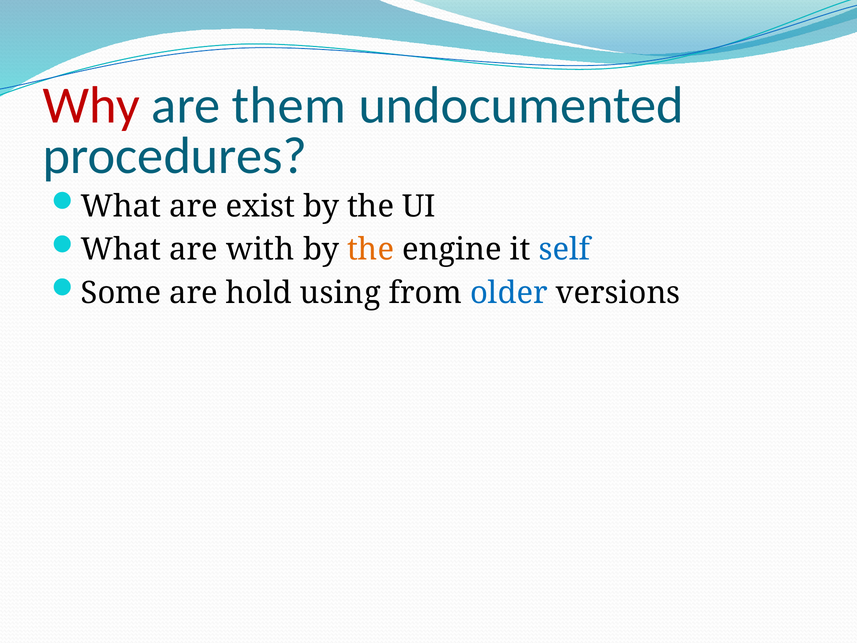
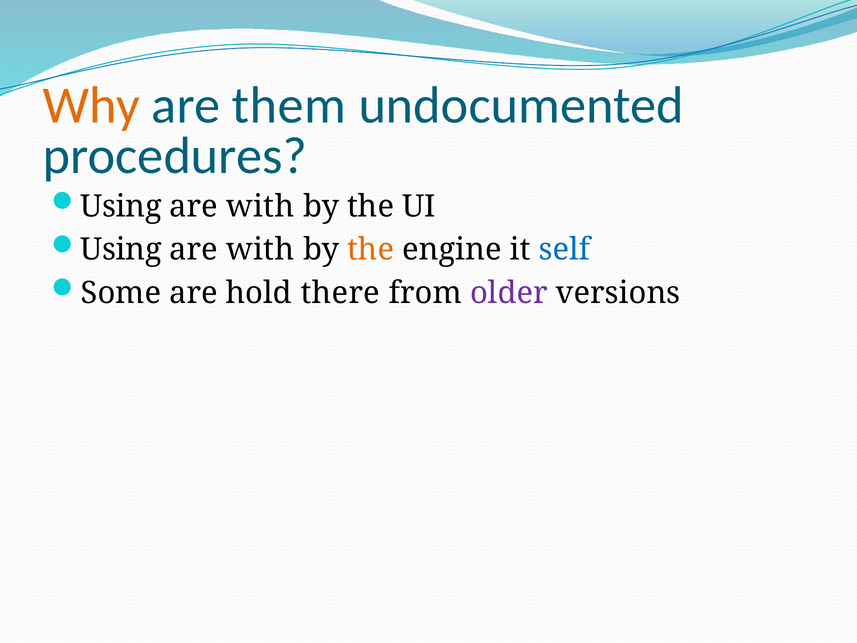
Why colour: red -> orange (91, 106)
What: What -> Using (121, 206)
exist: exist -> with (260, 206)
What: What -> Using (121, 250)
using: using -> there (340, 293)
older colour: blue -> purple (509, 293)
